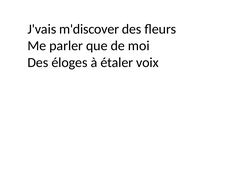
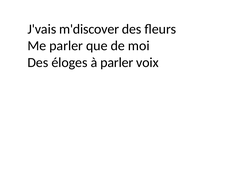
à étaler: étaler -> parler (117, 63)
